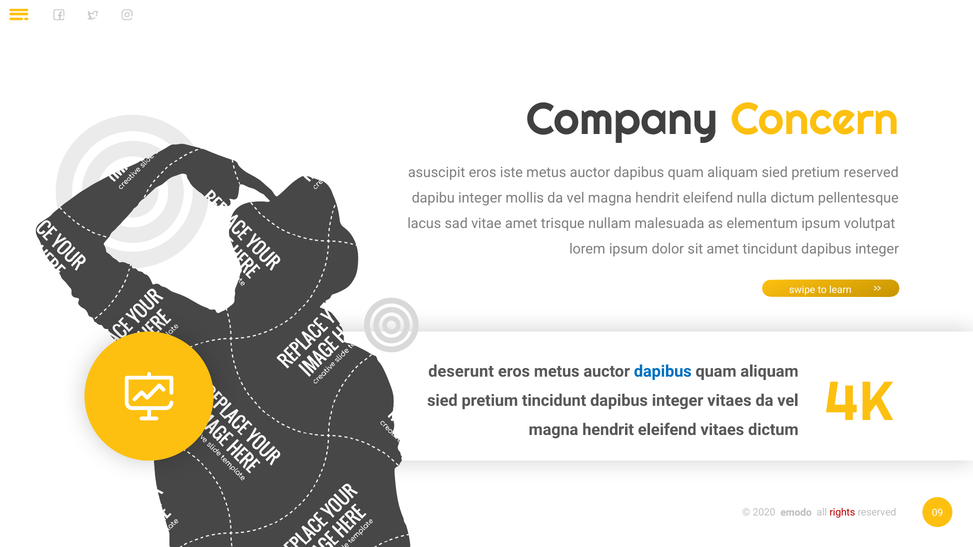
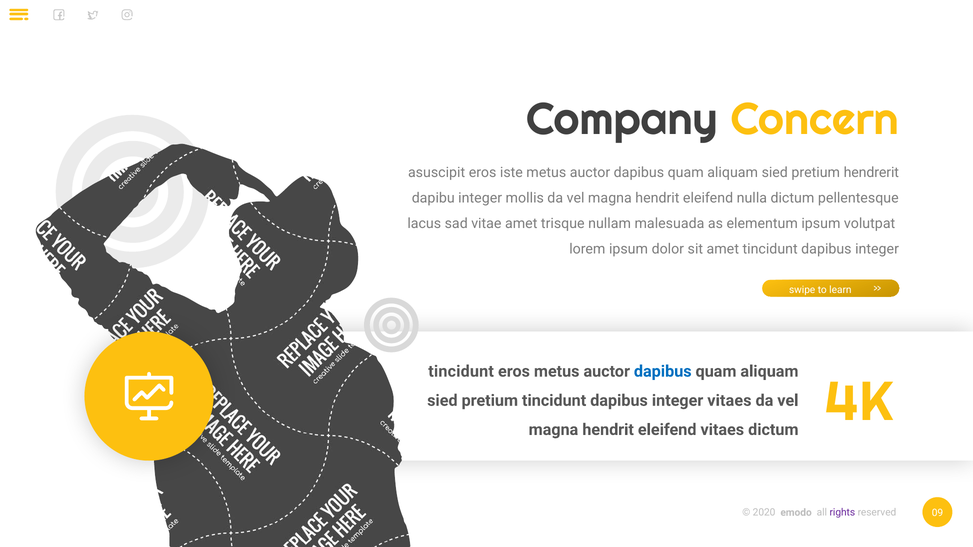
reserved: reserved -> hendrerit (871, 172)
deserunt: deserunt -> tincidunt (461, 372)
rights colour: red -> purple (842, 513)
